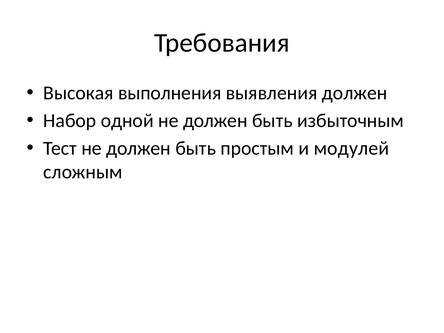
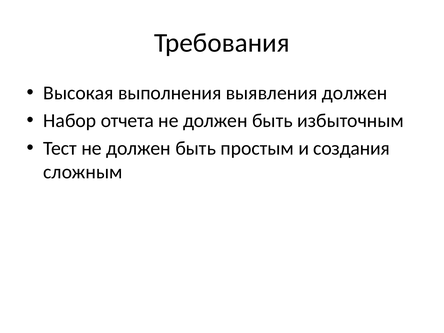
одной: одной -> отчета (127, 121)
модулей: модулей -> создания (352, 148)
